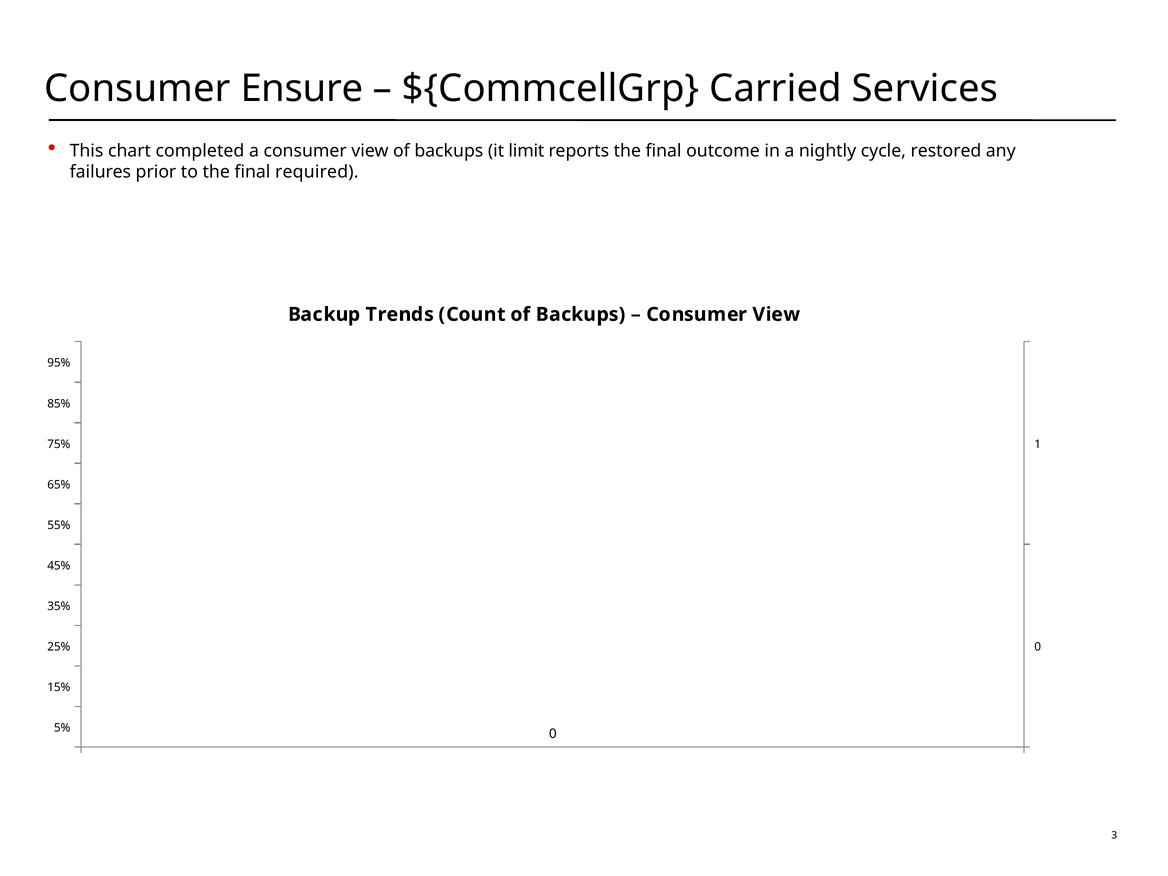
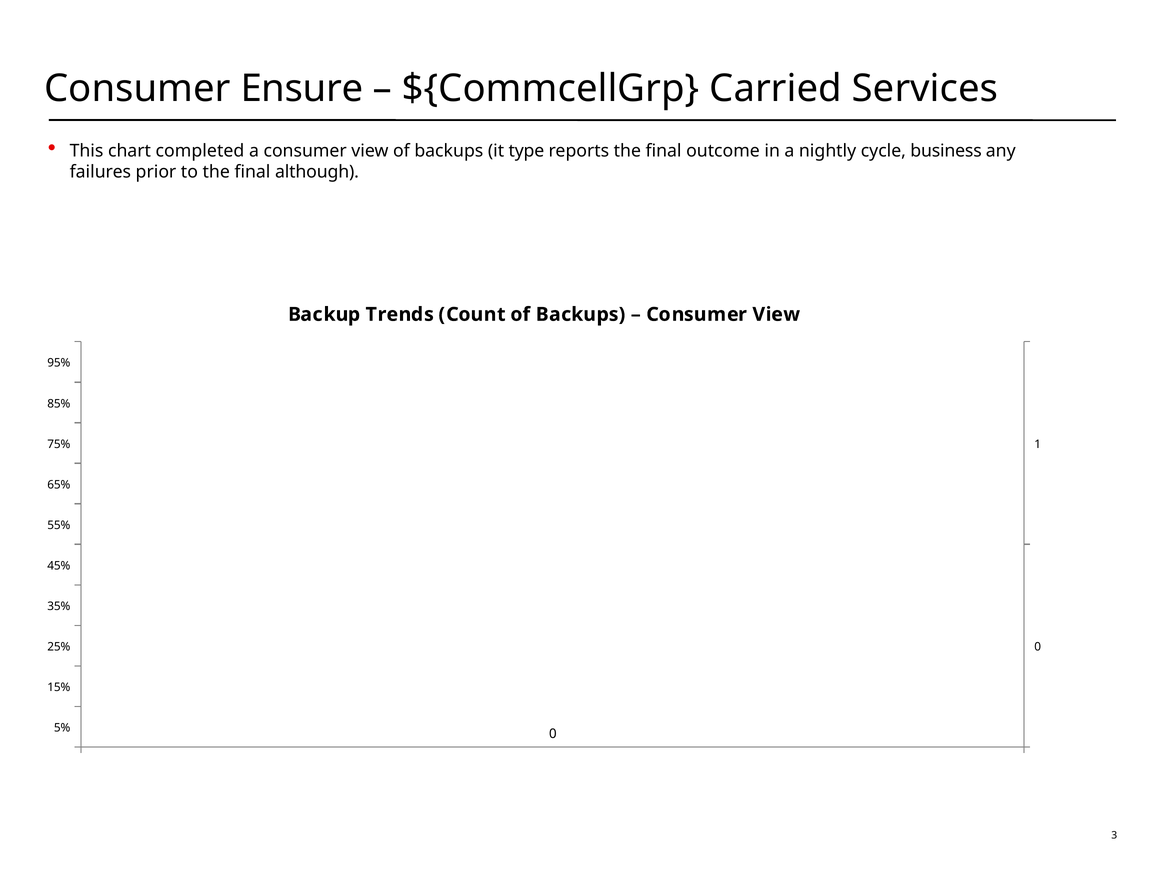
limit: limit -> type (526, 151)
restored: restored -> business (946, 151)
required: required -> although (317, 172)
